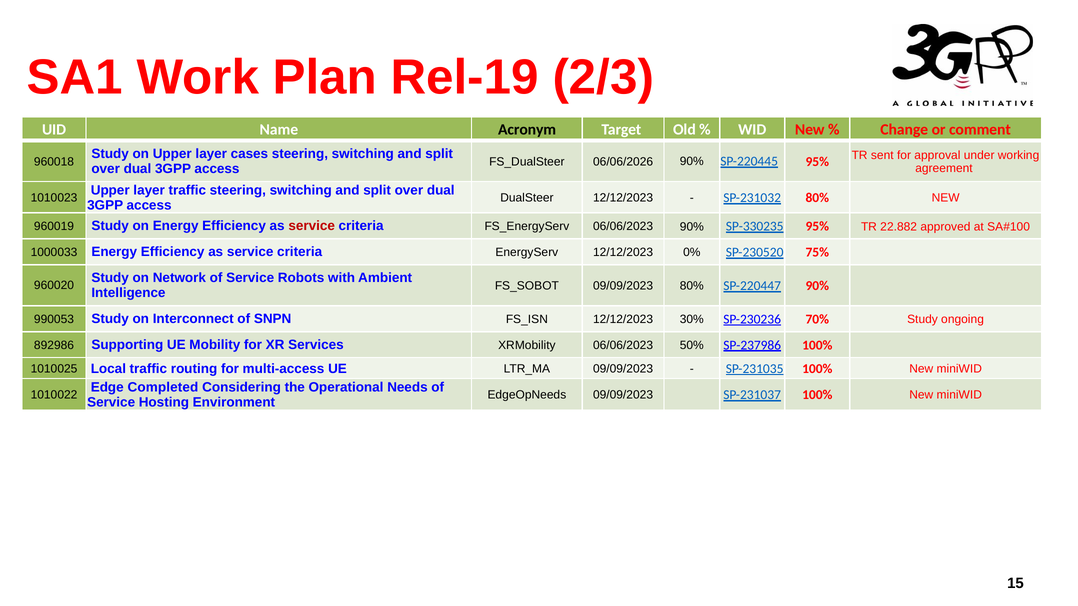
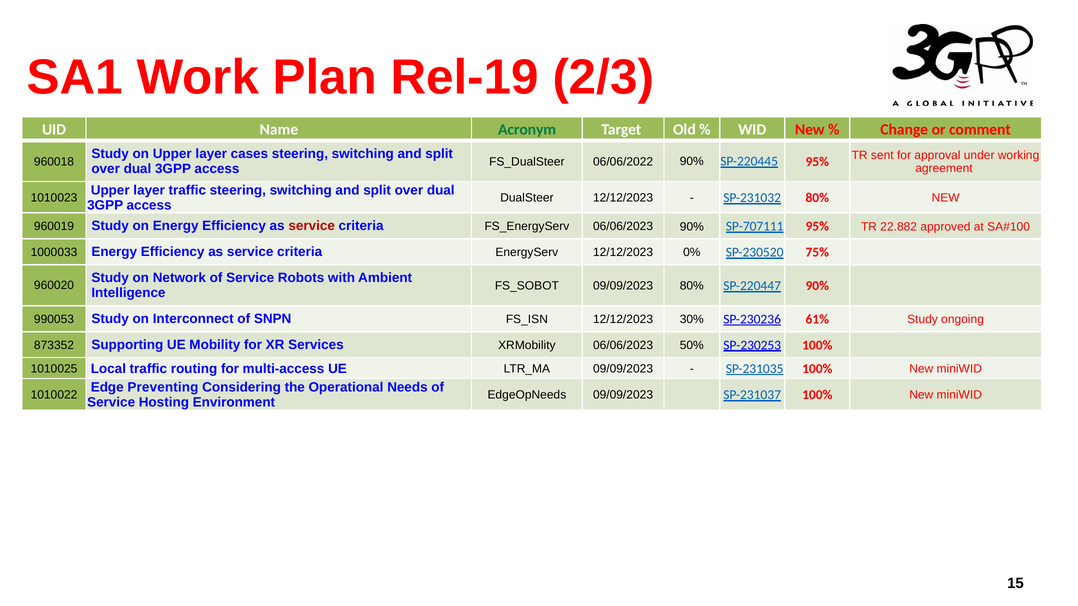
Acronym colour: black -> green (527, 130)
06/06/2026: 06/06/2026 -> 06/06/2022 (623, 162)
SP-330235: SP-330235 -> SP-707111 (755, 227)
70%: 70% -> 61% (817, 320)
892986: 892986 -> 873352 (54, 345)
SP-237986: SP-237986 -> SP-230253 (752, 345)
Completed: Completed -> Preventing (163, 388)
